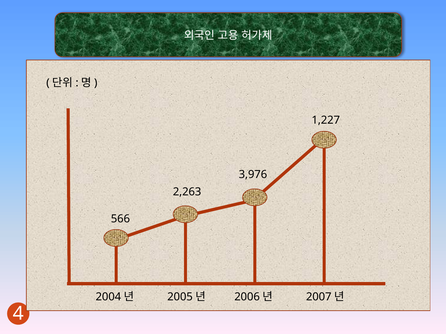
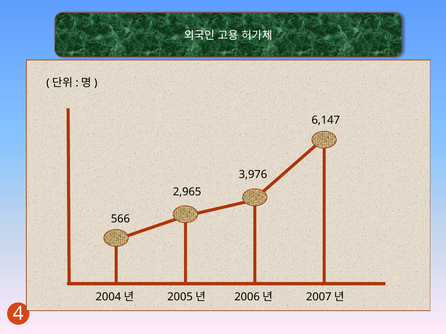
1,227: 1,227 -> 6,147 (326, 120)
2,263: 2,263 -> 2,965 (187, 192)
